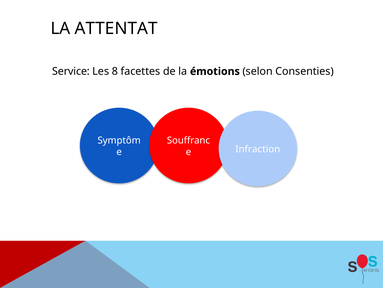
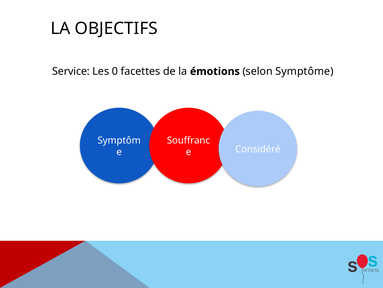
ATTENTAT: ATTENTAT -> OBJECTIFS (116, 28)
8: 8 -> 0 (115, 71)
Consenties: Consenties -> Symptôme (305, 71)
Infraction: Infraction -> Considéré (258, 149)
